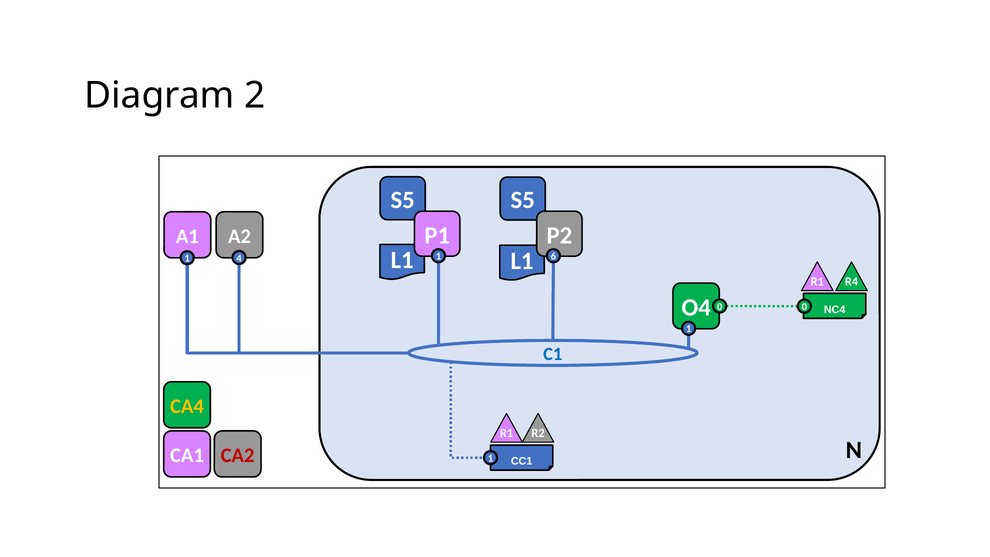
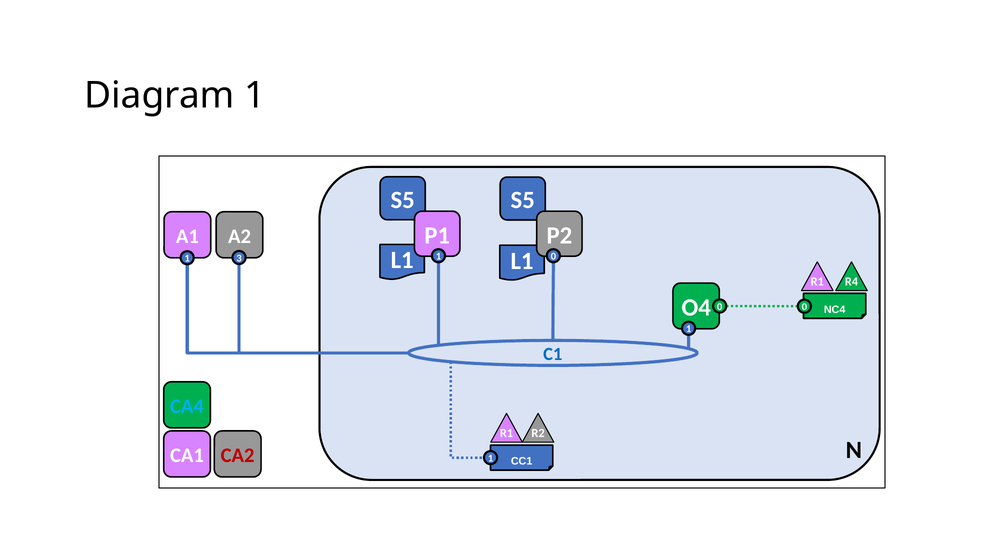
Diagram 2: 2 -> 1 (255, 96)
1 6: 6 -> 0 (553, 256)
4: 4 -> 3 (239, 258)
CA4 colour: yellow -> light blue (187, 406)
